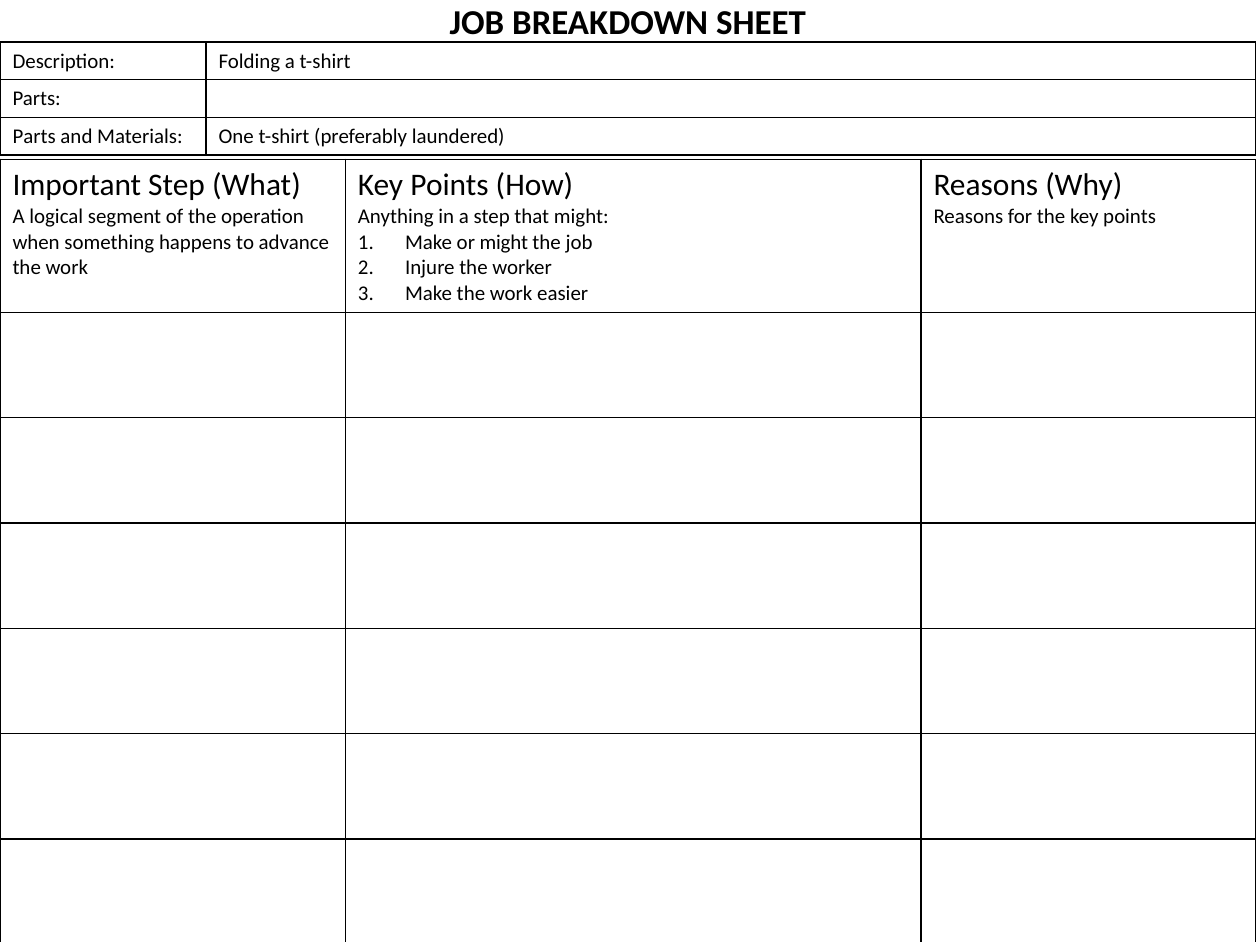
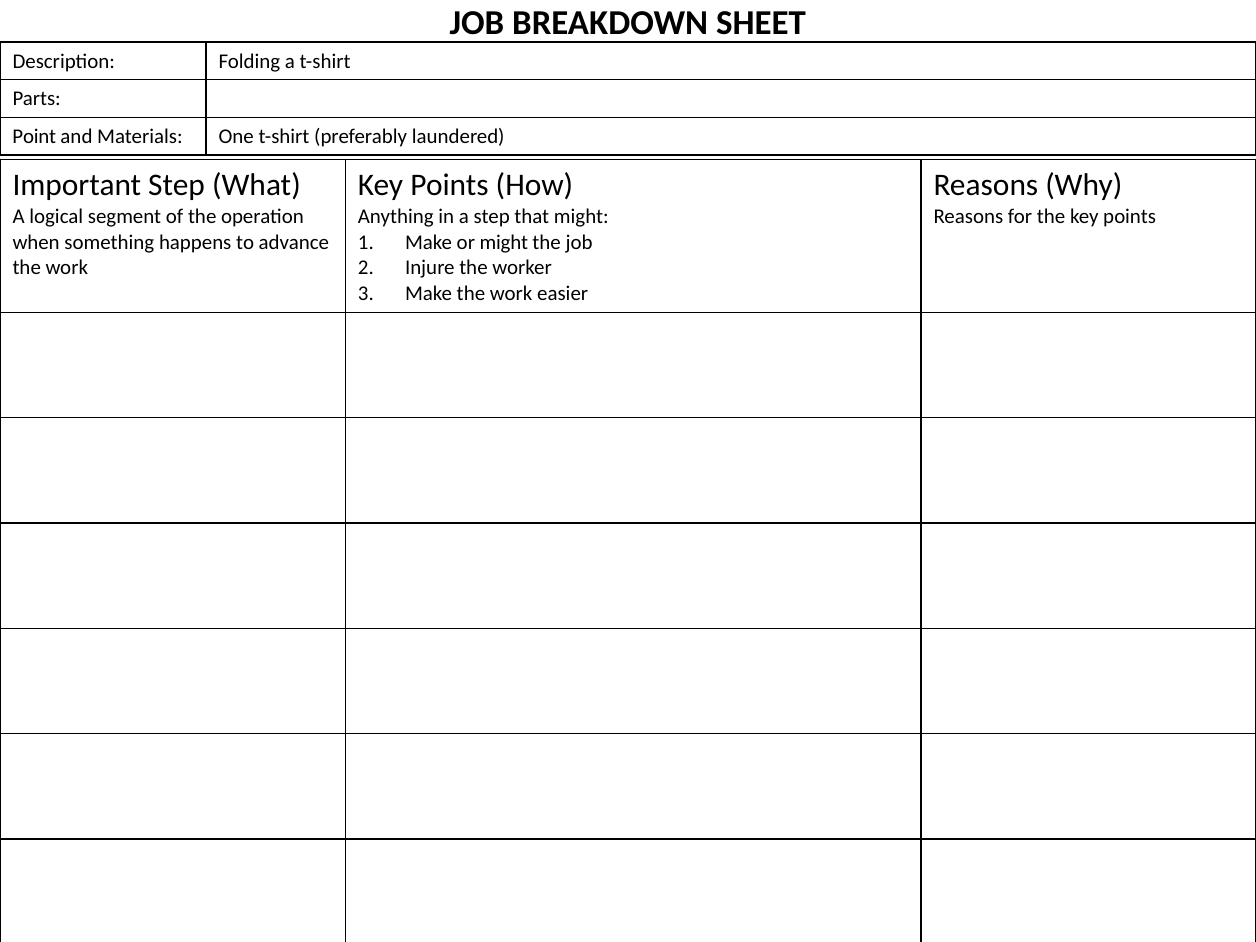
Parts: Parts -> Point (34, 137)
